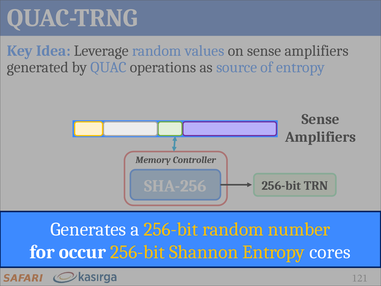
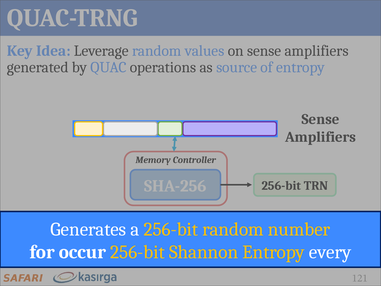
cores: cores -> every (330, 252)
